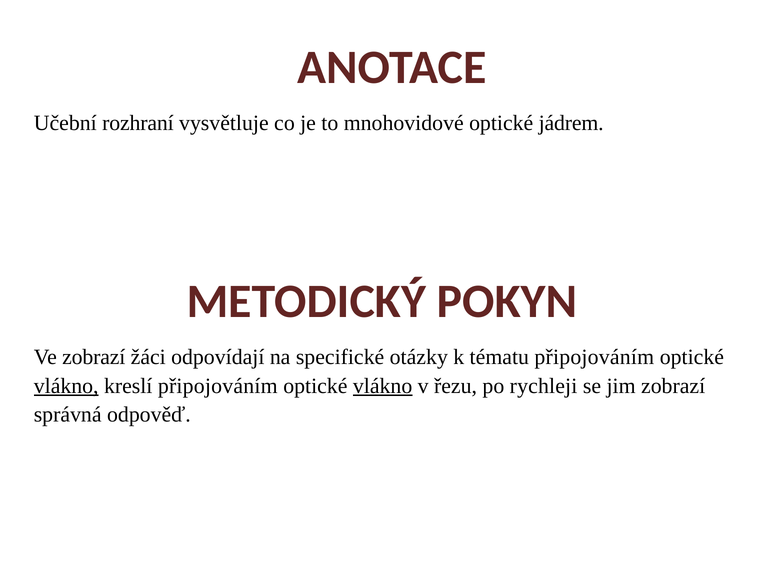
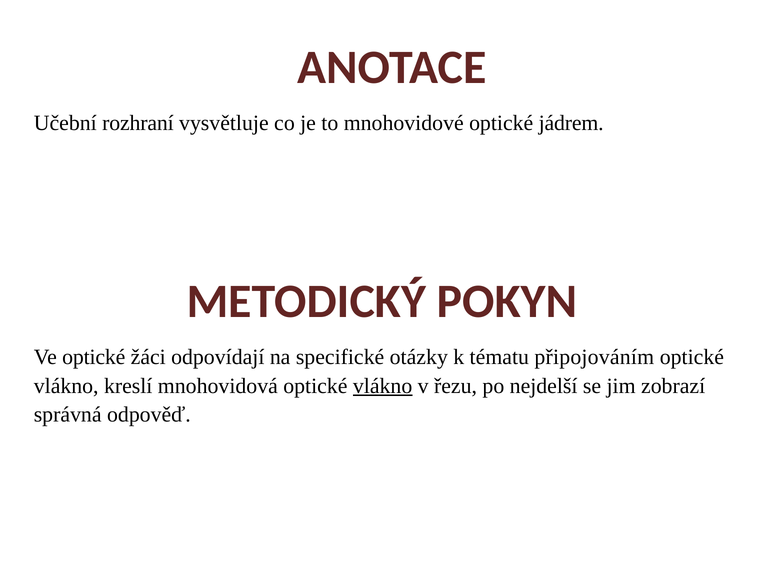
Ve zobrazí: zobrazí -> optické (94, 357)
vlákno underline: present -> none (66, 386)
kreslí připojováním: připojováním -> mnohovidová (218, 386)
rychleji: rychleji -> nejdelší (544, 386)
